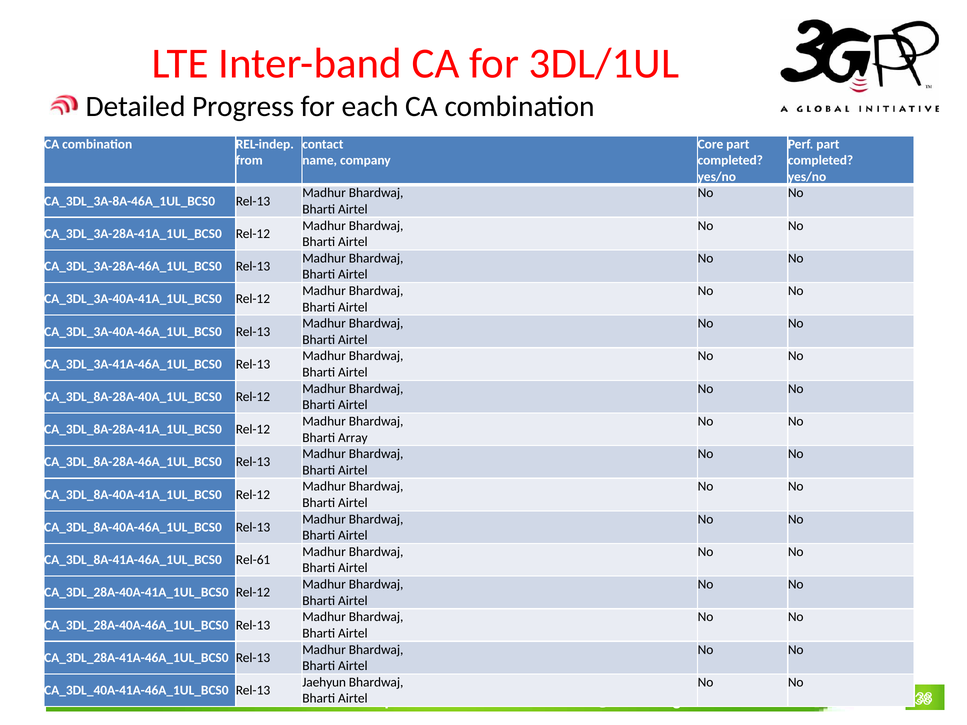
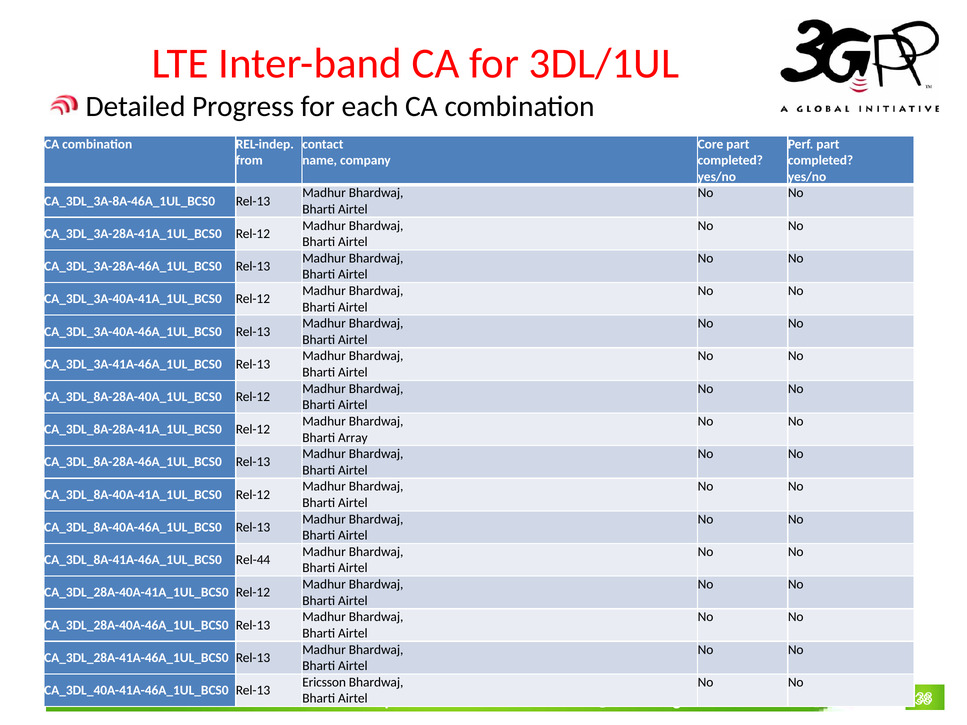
Rel-61: Rel-61 -> Rel-44 (253, 560)
Jaehyun: Jaehyun -> Ericsson (324, 682)
